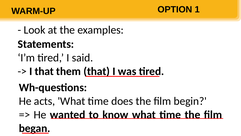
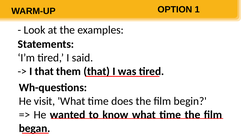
acts: acts -> visit (45, 101)
